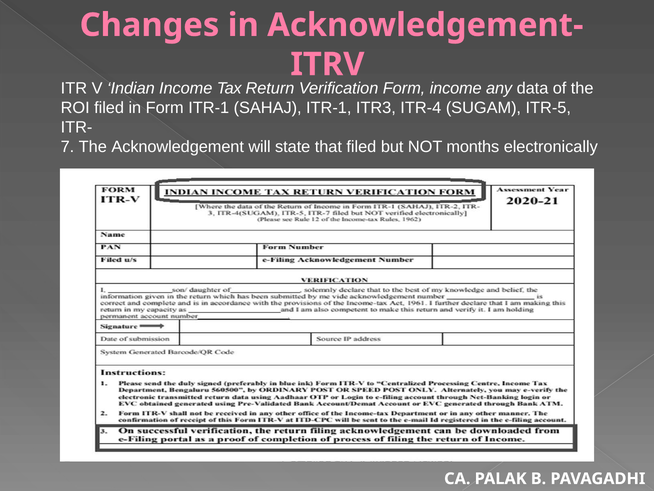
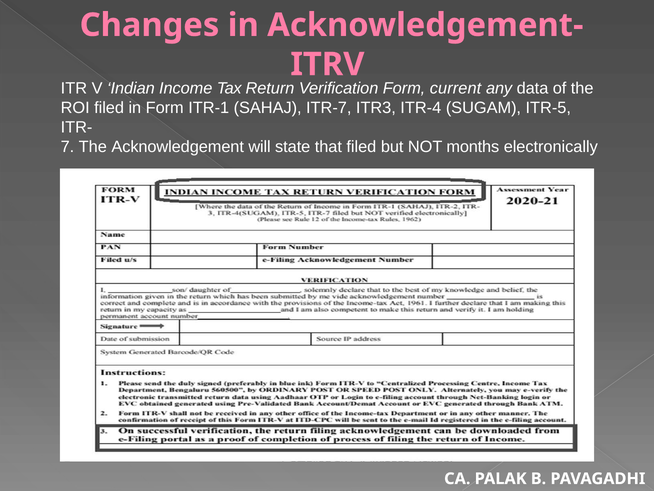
Form income: income -> current (456, 88)
SAHAJ ITR-1: ITR-1 -> ITR-7 (329, 108)
